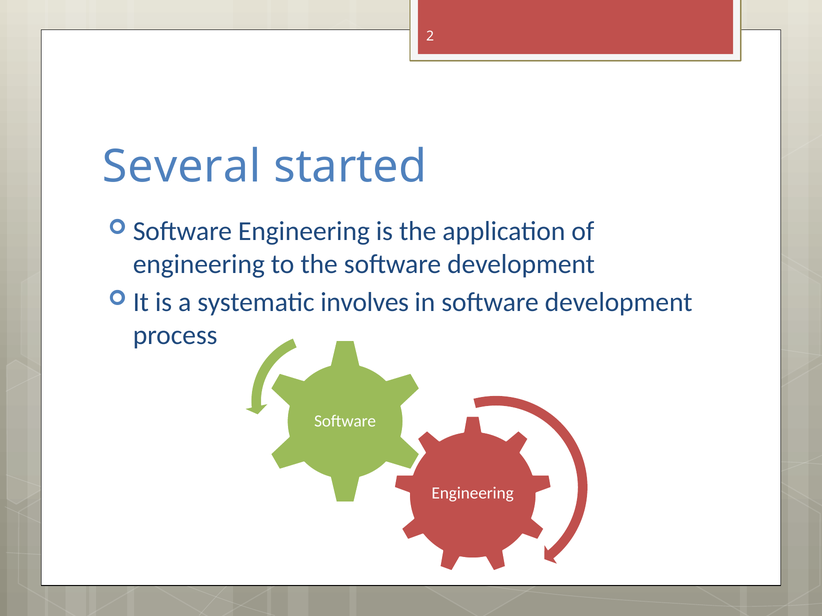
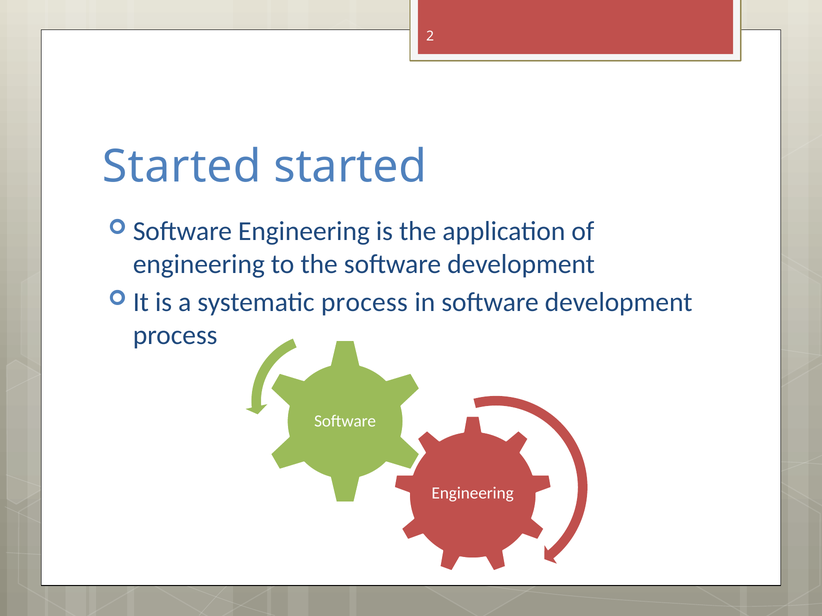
Several: Several -> Started (182, 167)
systematic involves: involves -> process (364, 303)
